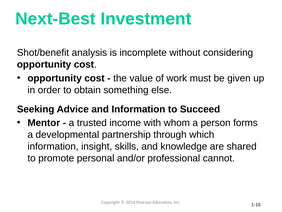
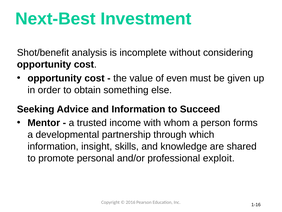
work: work -> even (177, 78)
cannot: cannot -> exploit (219, 158)
